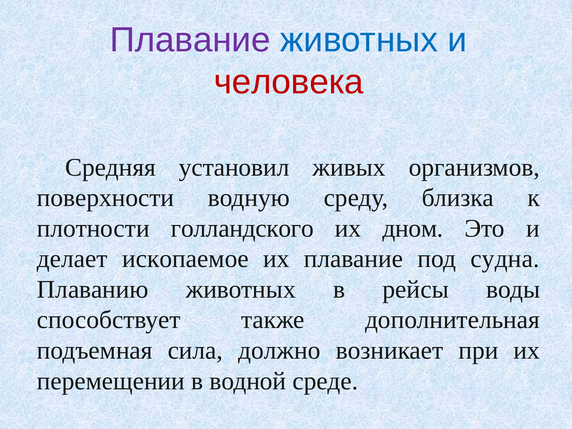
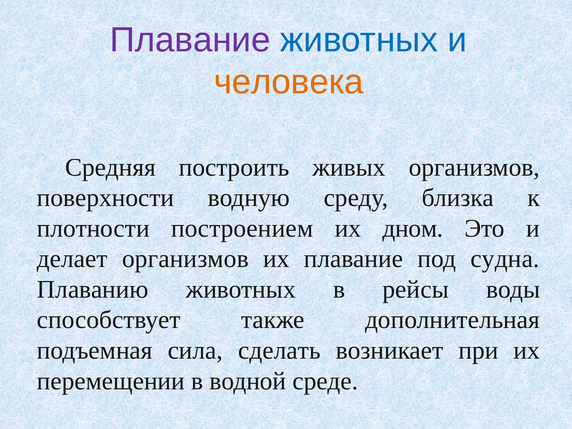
человека colour: red -> orange (289, 82)
установил: установил -> построить (234, 167)
голландского: голландского -> построением (242, 228)
делает ископаемое: ископаемое -> организмов (185, 259)
должно: должно -> сделать (279, 350)
